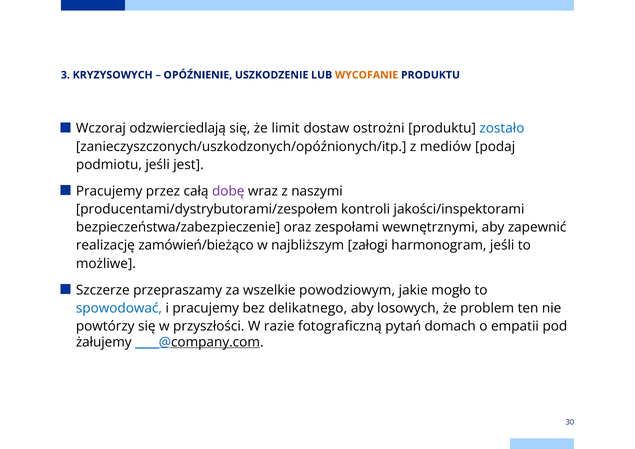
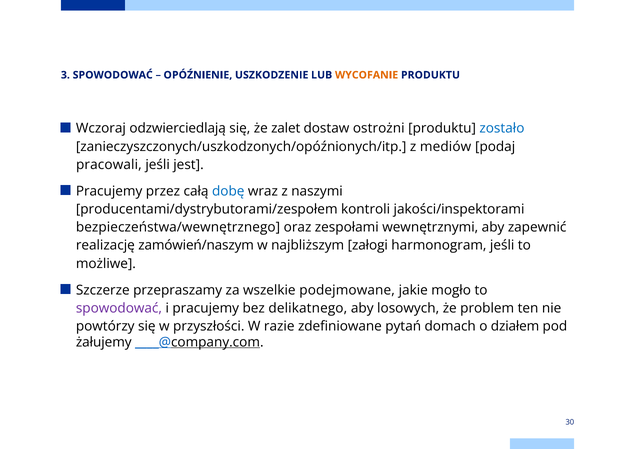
3 KRYZYSOWYCH: KRYZYSOWYCH -> SPOWODOWAĆ (113, 75)
limit: limit -> zalet (286, 129)
podmiotu: podmiotu -> pracowali (109, 165)
dobę colour: purple -> blue (228, 191)
bezpieczeństwa/zabezpieczenie: bezpieczeństwa/zabezpieczenie -> bezpieczeństwa/wewnętrznego (178, 227)
zamówień/bieżąco: zamówień/bieżąco -> zamówień/naszym (196, 245)
powodziowym: powodziowym -> podejmowane (347, 290)
spowodować colour: blue -> purple (119, 308)
fotograficzną: fotograficzną -> zdefiniowane (340, 326)
empatii: empatii -> działem (515, 326)
